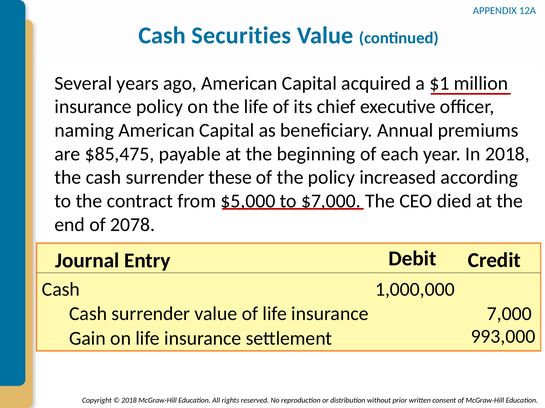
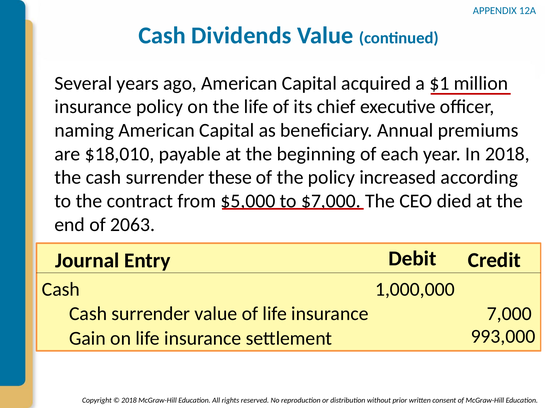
Securities: Securities -> Dividends (241, 36)
$85,475: $85,475 -> $18,010 (120, 154)
2078: 2078 -> 2063 (133, 225)
